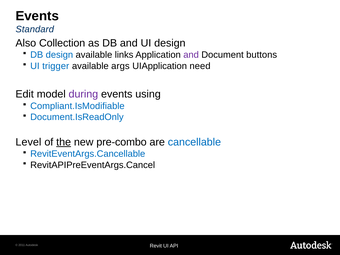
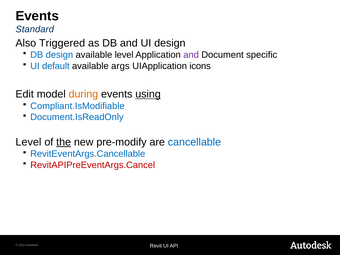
Collection: Collection -> Triggered (62, 43)
available links: links -> level (124, 55)
buttons: buttons -> specific (262, 55)
trigger: trigger -> default (56, 66)
need: need -> icons (200, 66)
during colour: purple -> orange (83, 94)
using underline: none -> present (148, 94)
pre-combo: pre-combo -> pre-modify (122, 142)
RevitAPIPreEventArgs.Cancel colour: black -> red (93, 165)
